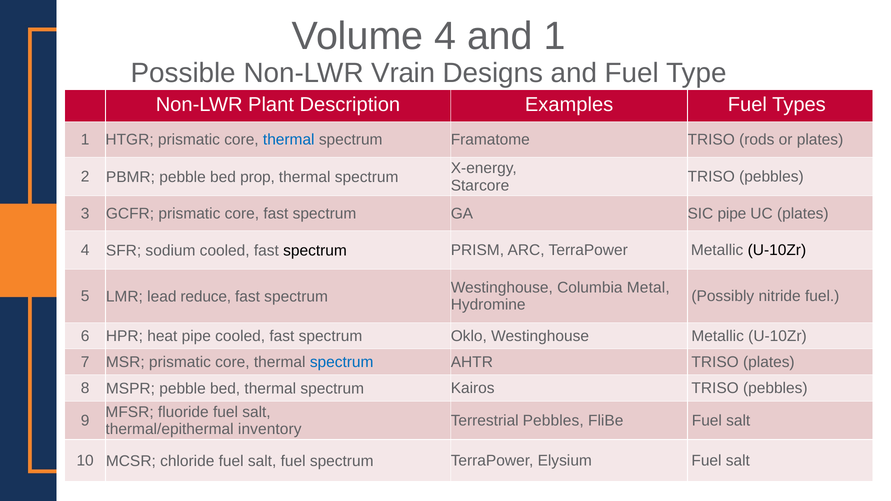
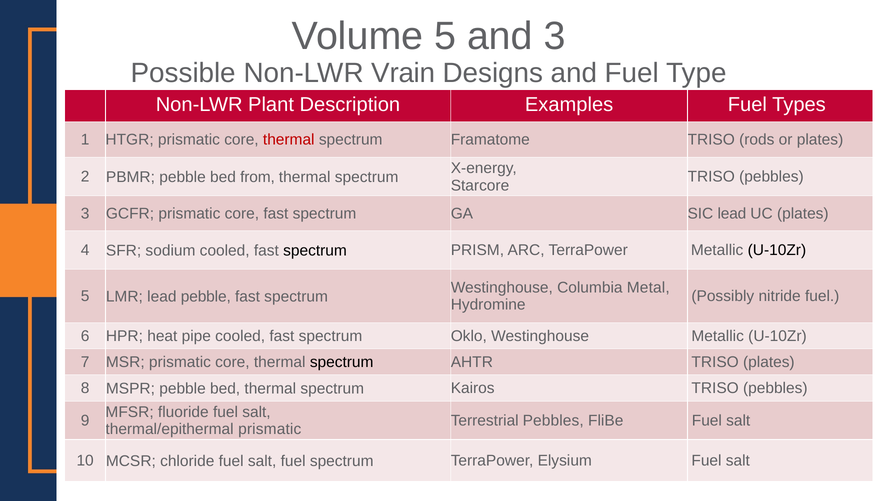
Volume 4: 4 -> 5 (445, 36)
and 1: 1 -> 3 (555, 36)
thermal colour: blue -> red (289, 140)
prop: prop -> from (258, 177)
SIC pipe: pipe -> lead (732, 214)
lead reduce: reduce -> pebble (206, 297)
spectrum colour: blue -> black (342, 362)
thermal/epithermal inventory: inventory -> prismatic (270, 429)
